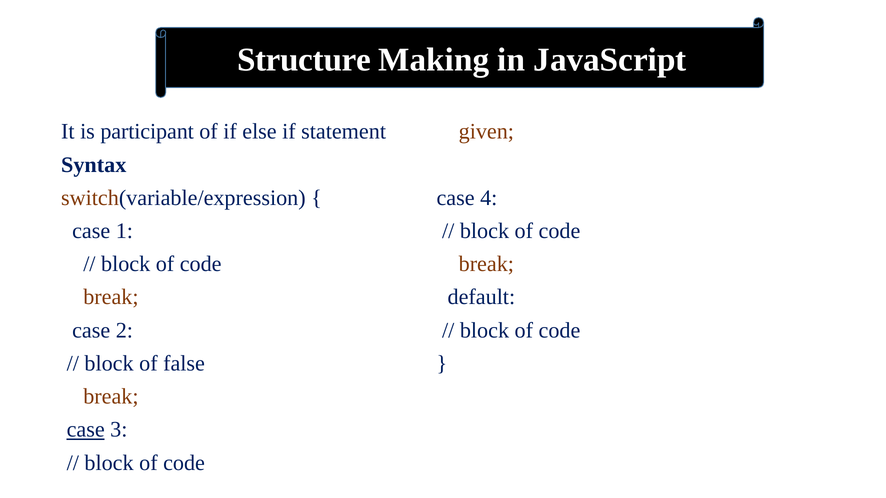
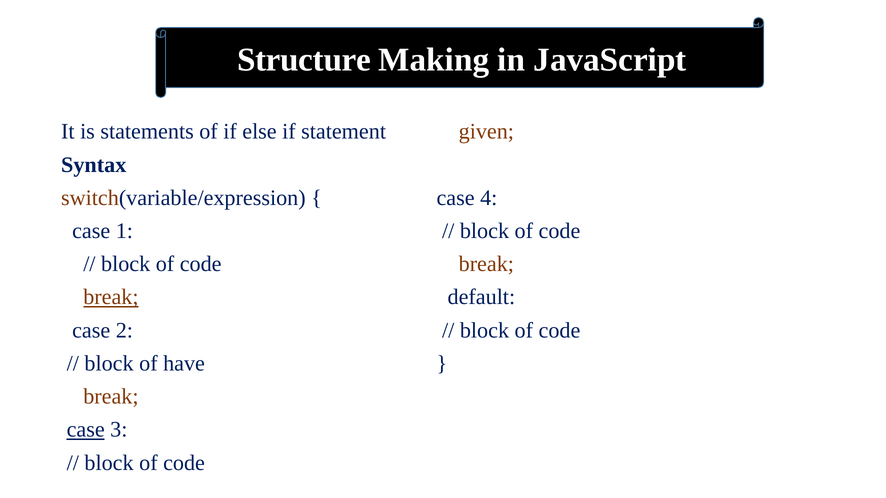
participant: participant -> statements (147, 132)
break underline: none -> present (111, 297)
false: false -> have (184, 364)
